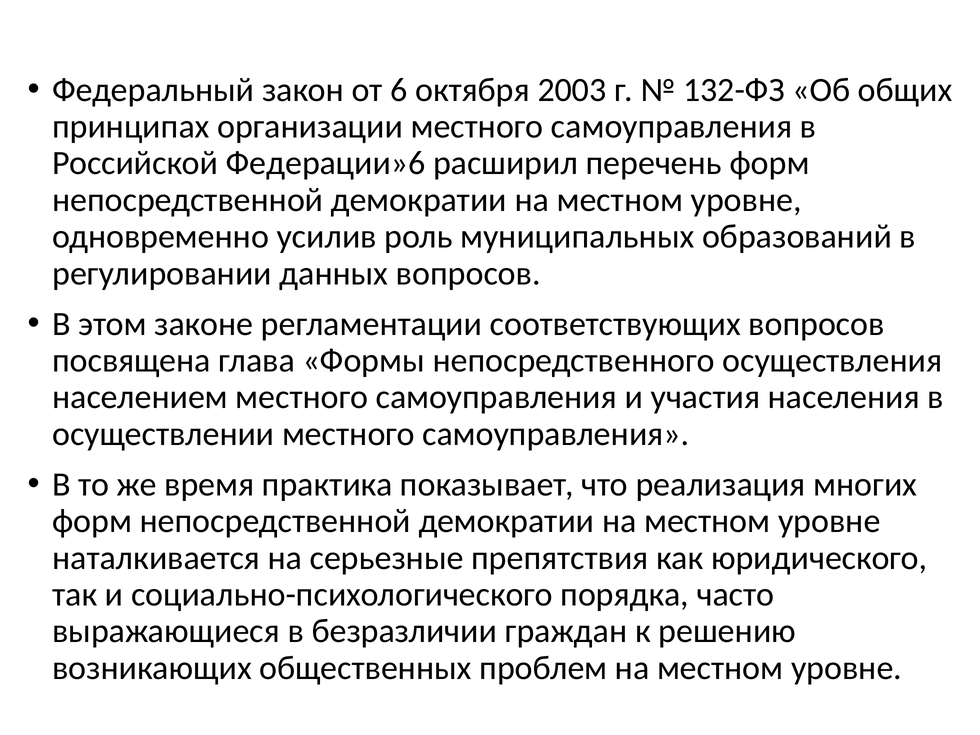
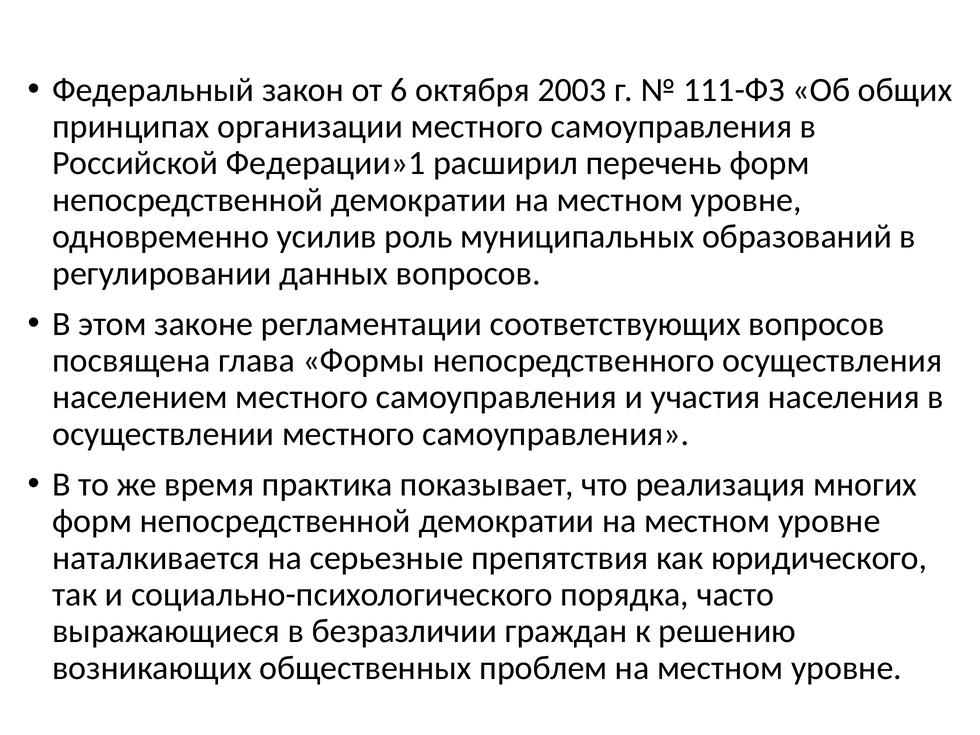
132-ФЗ: 132-ФЗ -> 111-ФЗ (734, 90)
Федерации»6: Федерации»6 -> Федерации»1 (326, 163)
